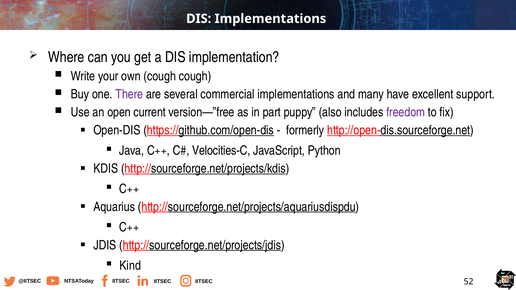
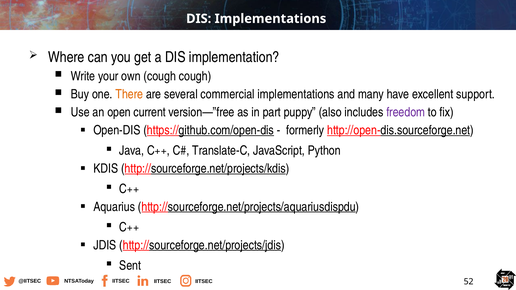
There colour: purple -> orange (129, 94)
Velocities-C: Velocities-C -> Translate-C (221, 151)
Kind: Kind -> Sent (130, 266)
